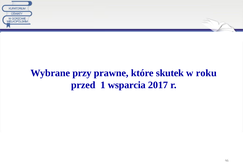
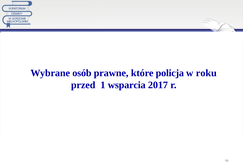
przy: przy -> osób (82, 73)
skutek: skutek -> policja (170, 73)
